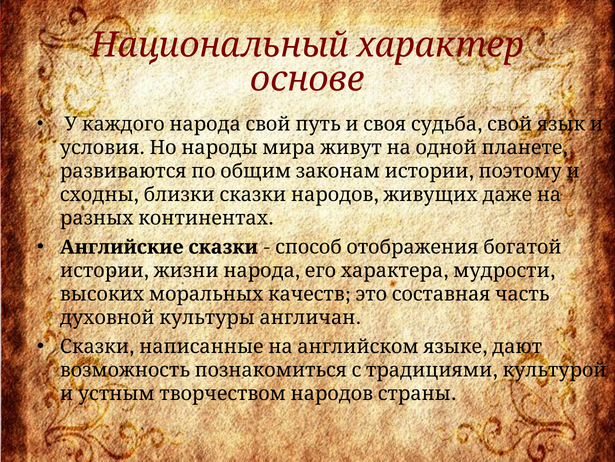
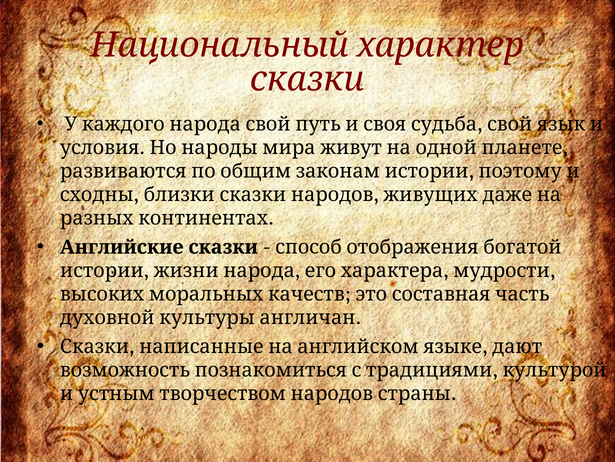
основе: основе -> сказки (308, 79)
